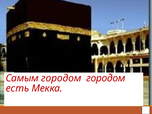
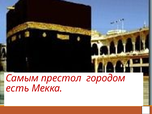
Самым городом: городом -> престол (61, 78)
